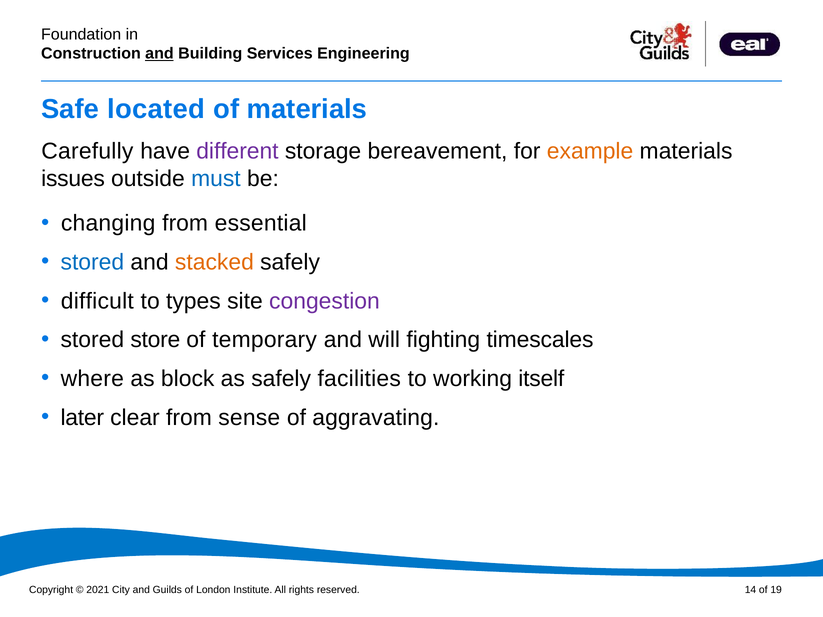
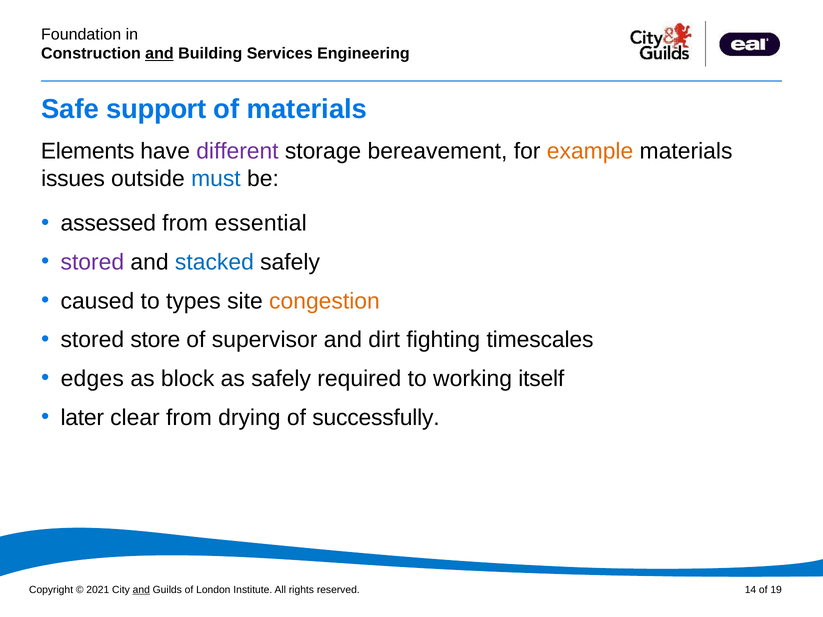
located: located -> support (156, 109)
Carefully: Carefully -> Elements (88, 151)
changing: changing -> assessed (108, 223)
stored colour: blue -> purple (92, 262)
stacked colour: orange -> blue (214, 262)
difficult: difficult -> caused (97, 301)
congestion colour: purple -> orange (324, 301)
temporary: temporary -> supervisor (265, 340)
will: will -> dirt (384, 340)
where: where -> edges (92, 379)
facilities: facilities -> required (359, 379)
sense: sense -> drying (249, 418)
aggravating: aggravating -> successfully (376, 418)
and underline: none -> present (141, 590)
